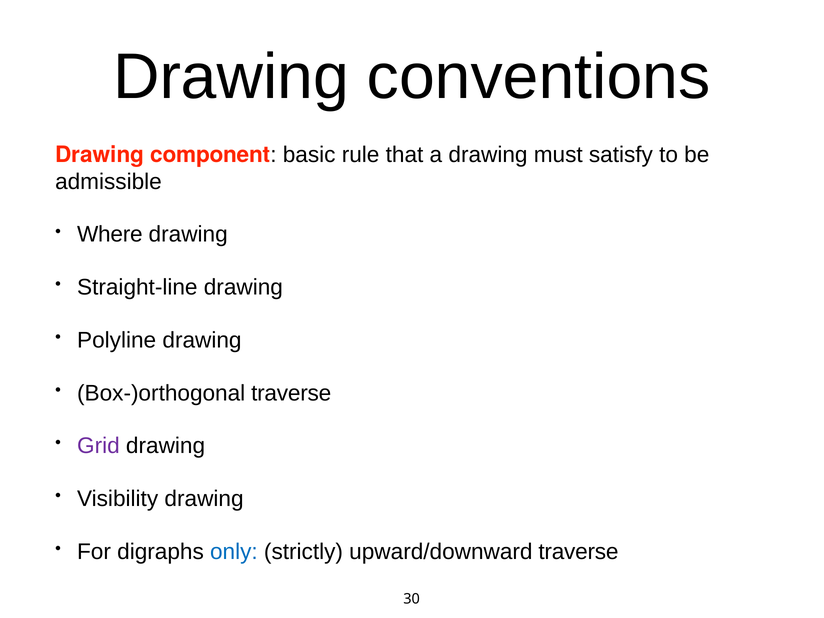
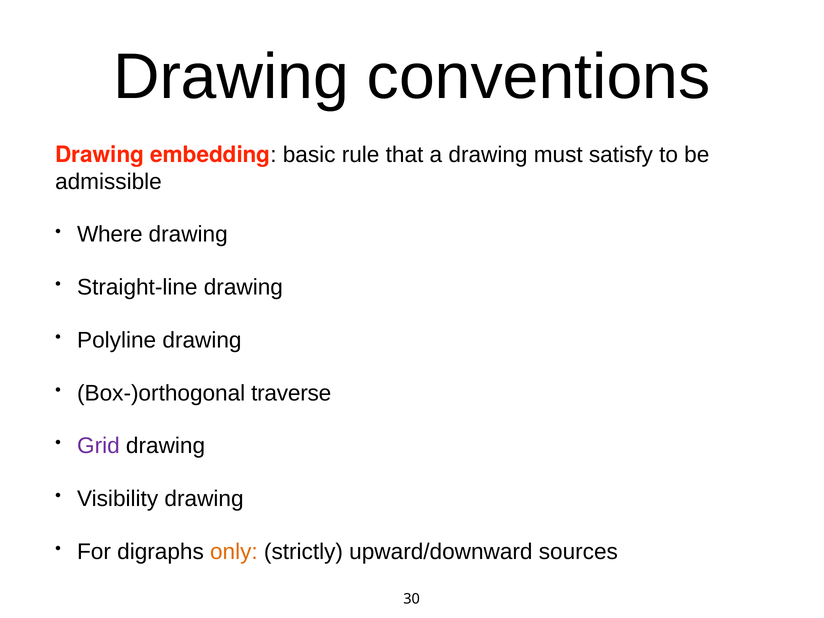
component: component -> embedding (210, 155)
only colour: blue -> orange (234, 552)
upward/downward traverse: traverse -> sources (578, 552)
